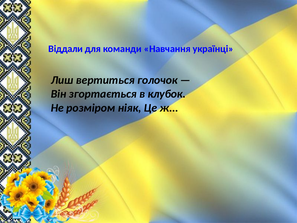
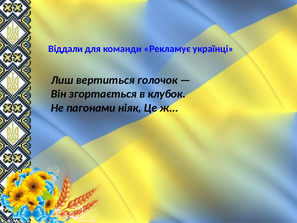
Навчання: Навчання -> Рекламує (167, 49)
розміром: розміром -> пагонами (91, 108)
